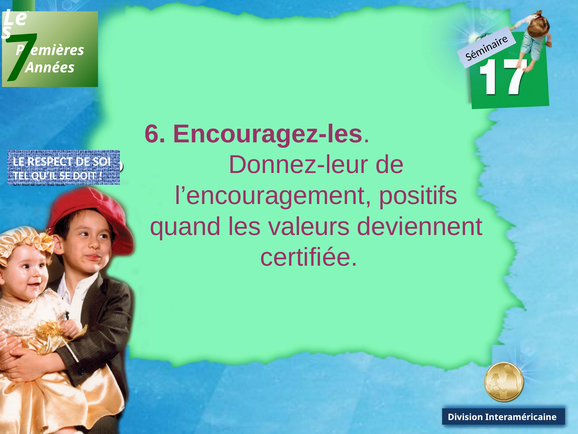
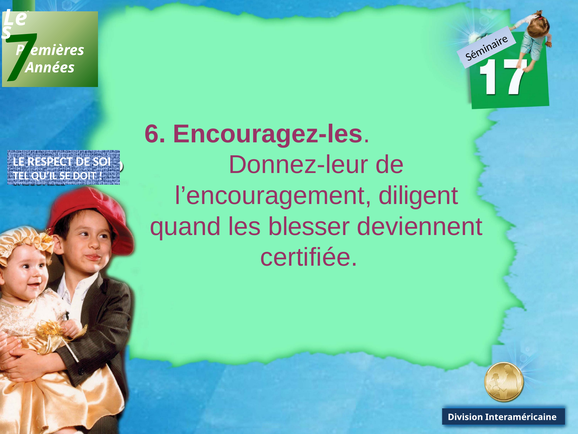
positifs: positifs -> diligent (418, 195)
valeurs: valeurs -> blesser (309, 226)
